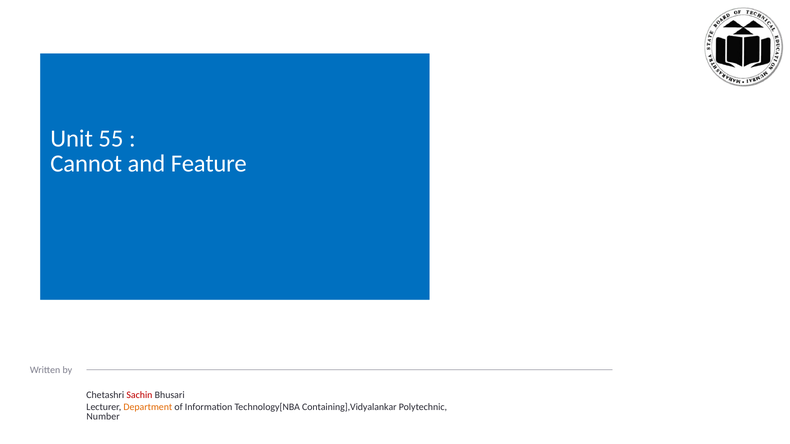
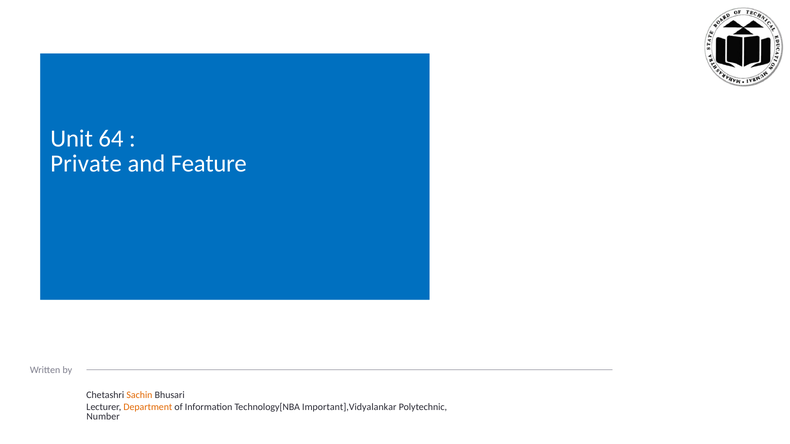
55: 55 -> 64 (111, 139)
Cannot: Cannot -> Private (86, 164)
Sachin colour: red -> orange (139, 395)
Containing],Vidyalankar: Containing],Vidyalankar -> Important],Vidyalankar (349, 407)
